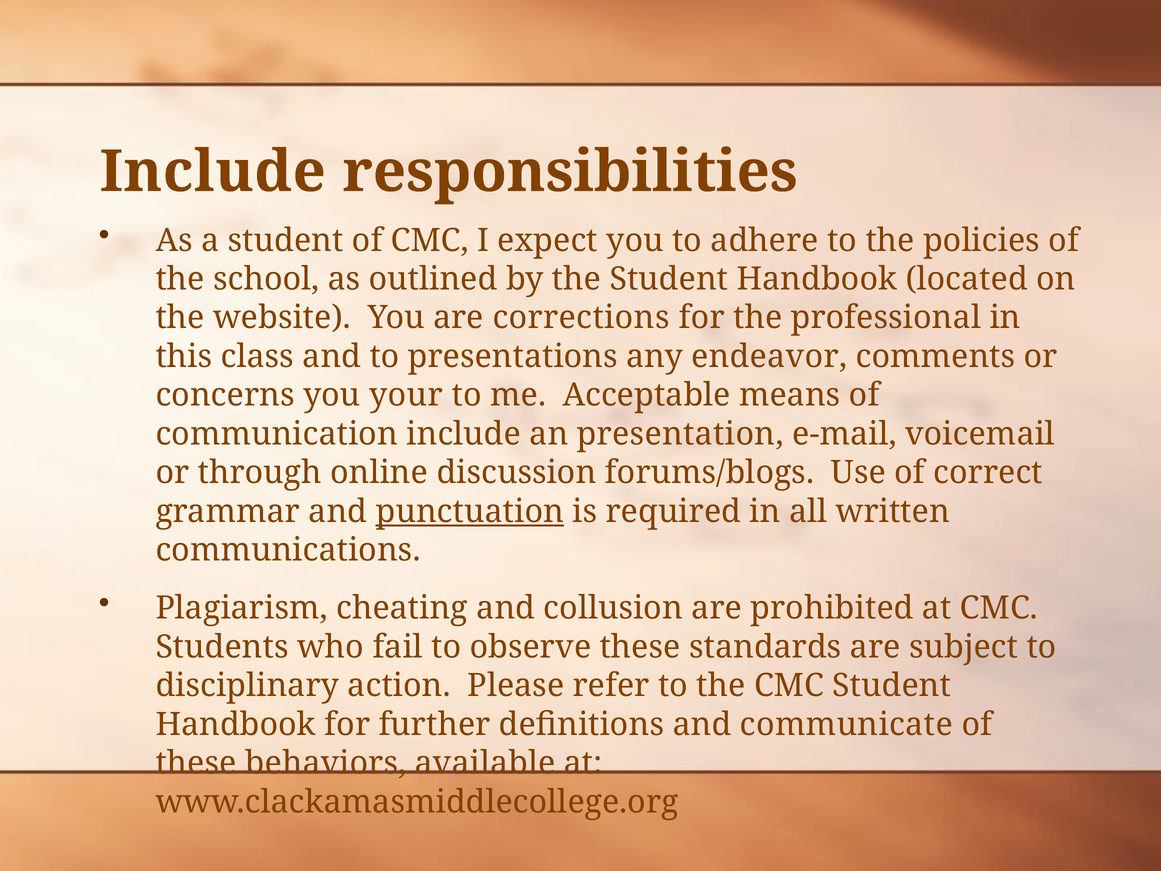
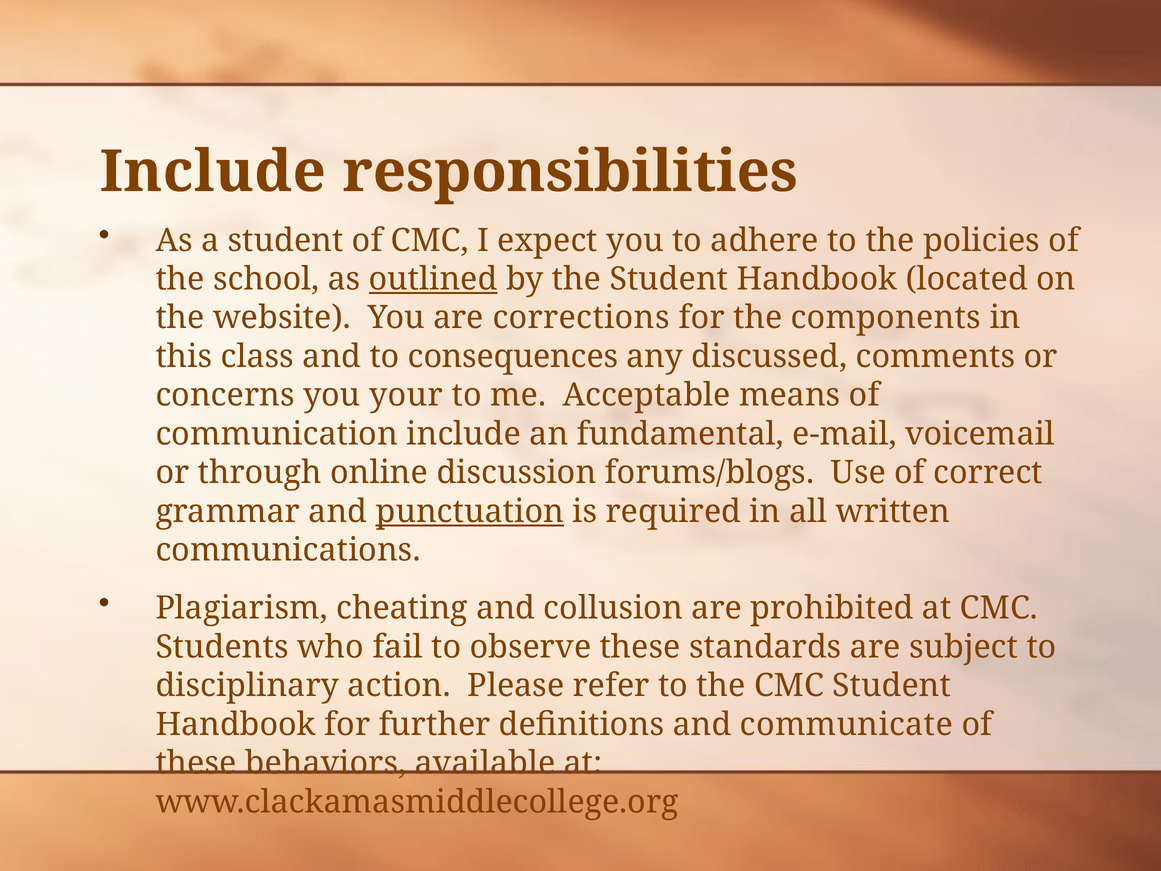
outlined underline: none -> present (433, 279)
professional: professional -> components (886, 318)
presentations: presentations -> consequences (513, 356)
endeavor: endeavor -> discussed (769, 356)
presentation: presentation -> fundamental (680, 434)
